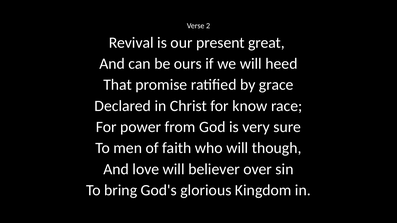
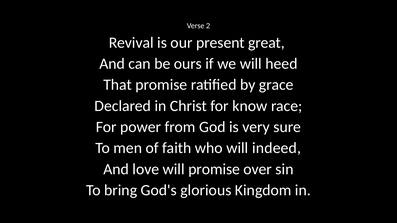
though: though -> indeed (277, 148)
will believer: believer -> promise (214, 169)
